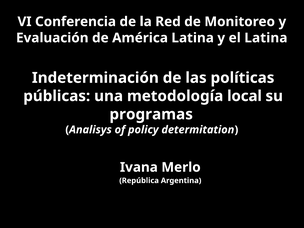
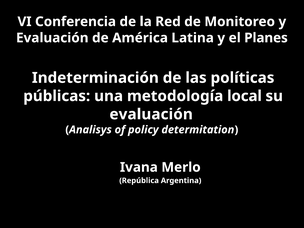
el Latina: Latina -> Planes (266, 38)
programas: programas -> evaluación (151, 114)
